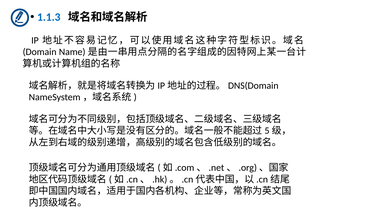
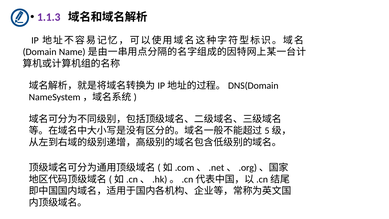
1.1.3 colour: blue -> purple (49, 17)
